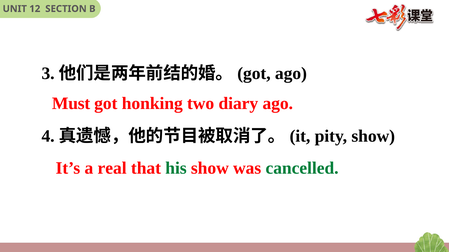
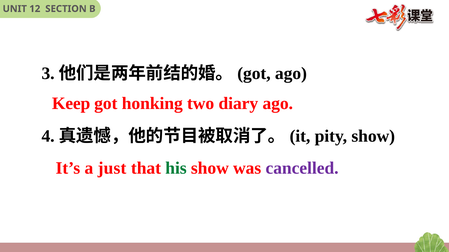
Must: Must -> Keep (71, 104)
real: real -> just (112, 168)
cancelled colour: green -> purple (302, 168)
